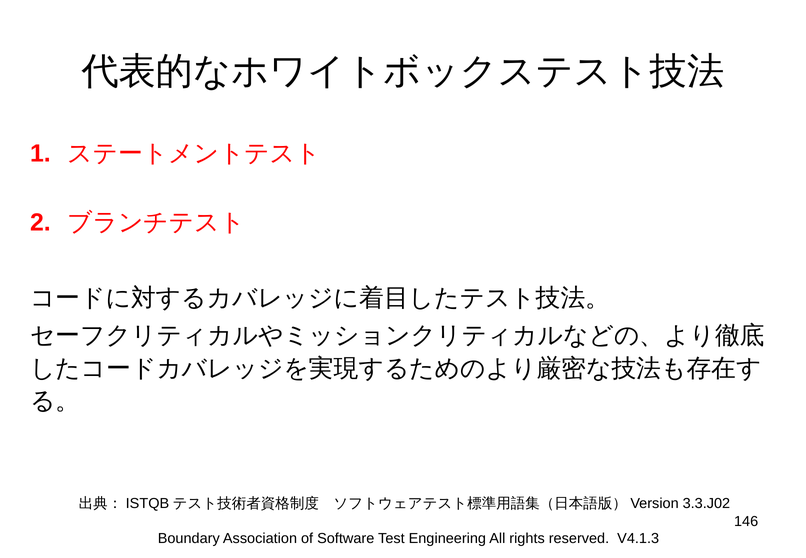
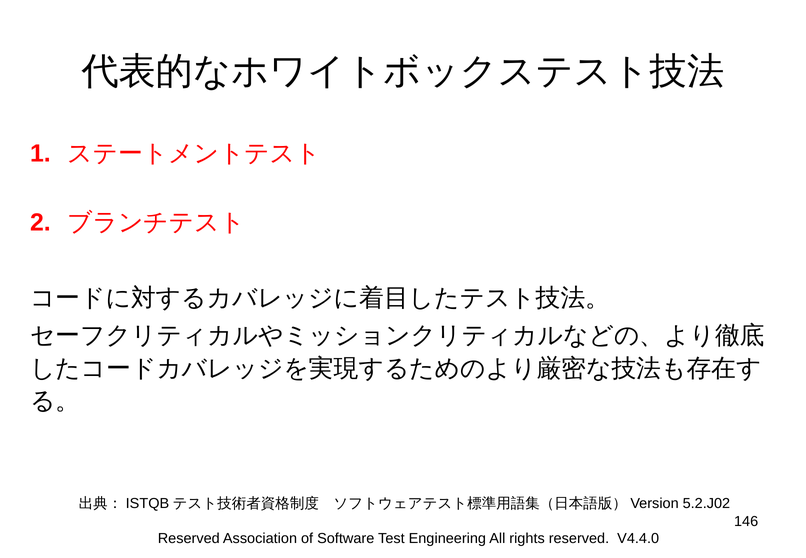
3.3.J02: 3.3.J02 -> 5.2.J02 (706, 503)
Boundary: Boundary -> Reserved (189, 538)
V4.1.3: V4.1.3 -> V4.4.0 (638, 538)
